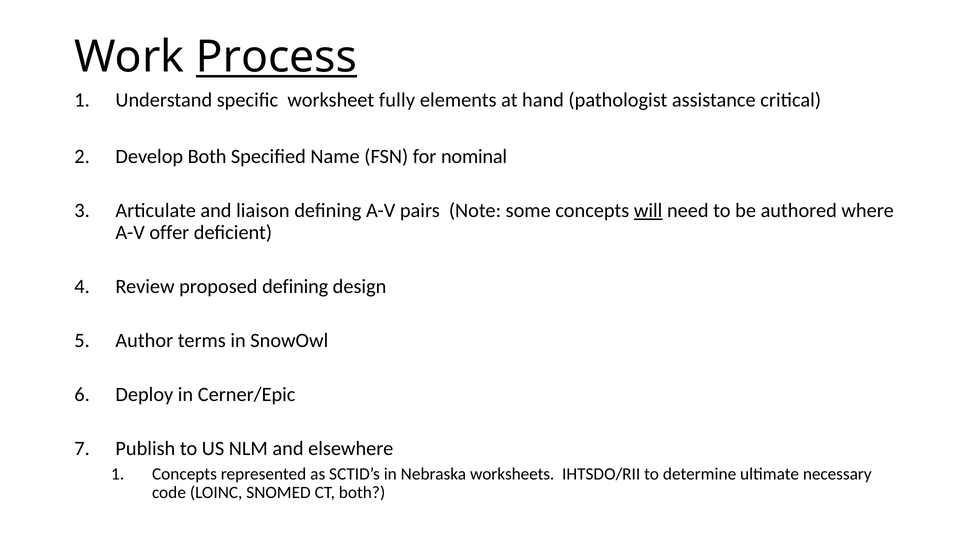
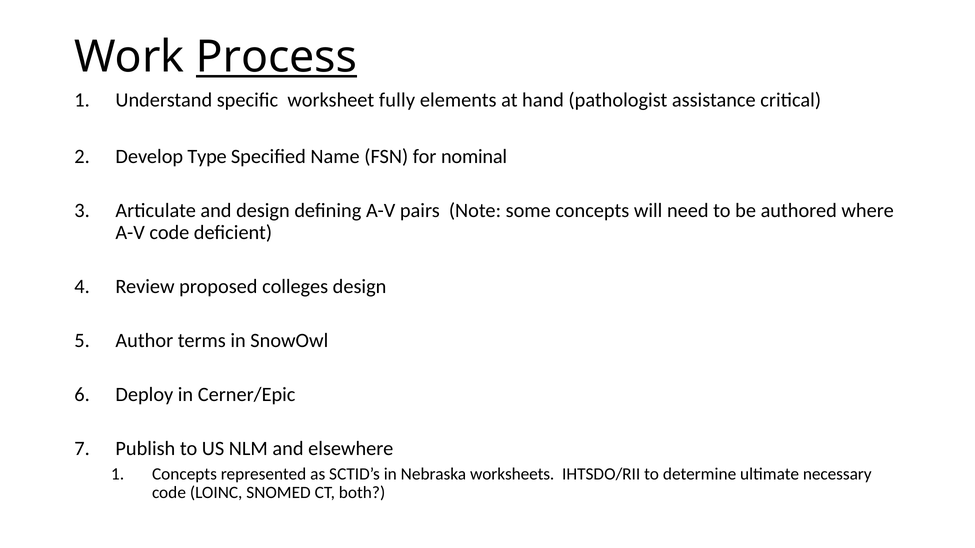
Develop Both: Both -> Type (207, 157)
and liaison: liaison -> design (263, 211)
will underline: present -> none (648, 211)
A-V offer: offer -> code (169, 233)
proposed defining: defining -> colleges (295, 287)
